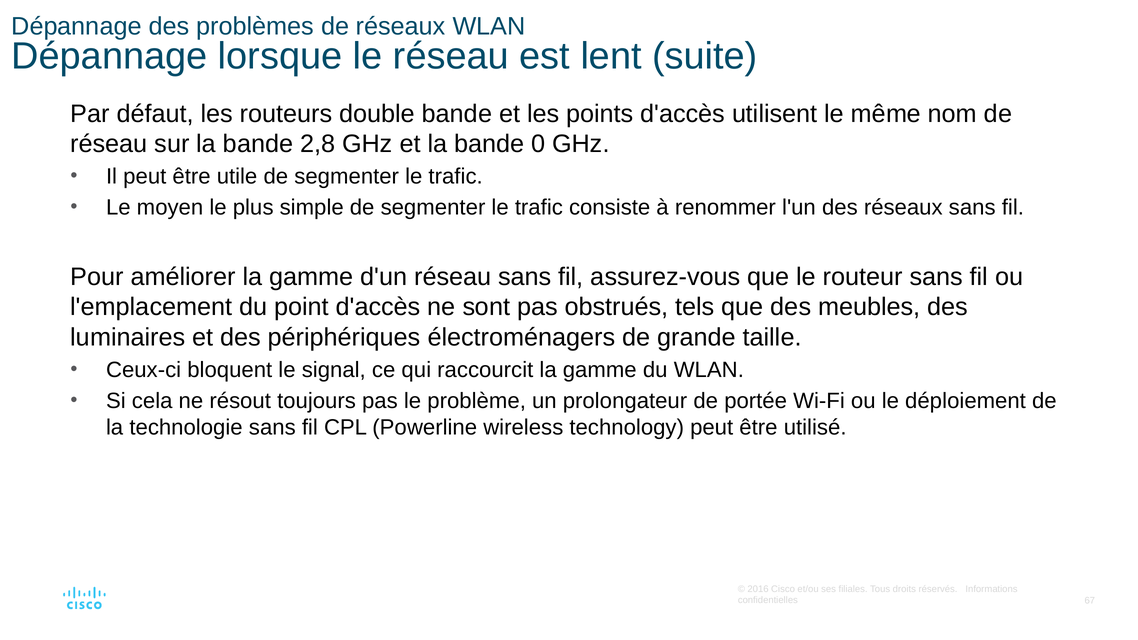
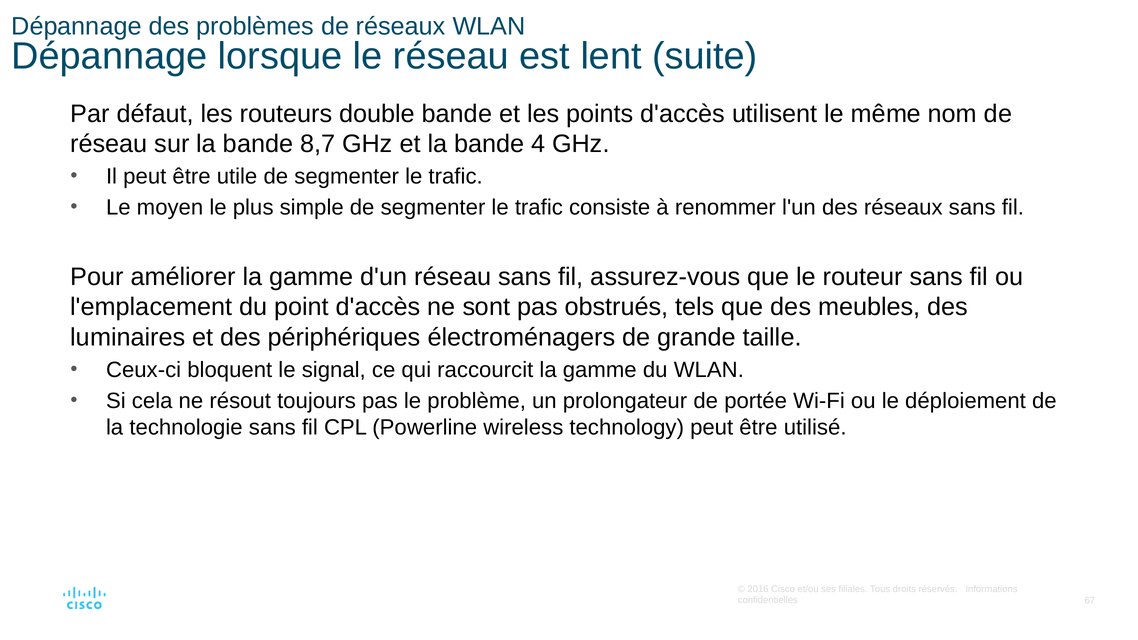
2,8: 2,8 -> 8,7 (318, 144)
0: 0 -> 4 (538, 144)
